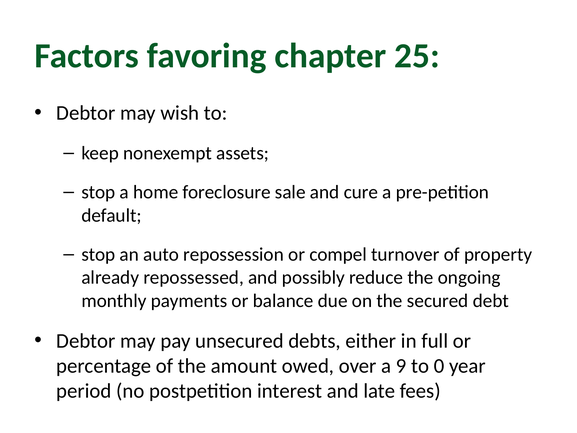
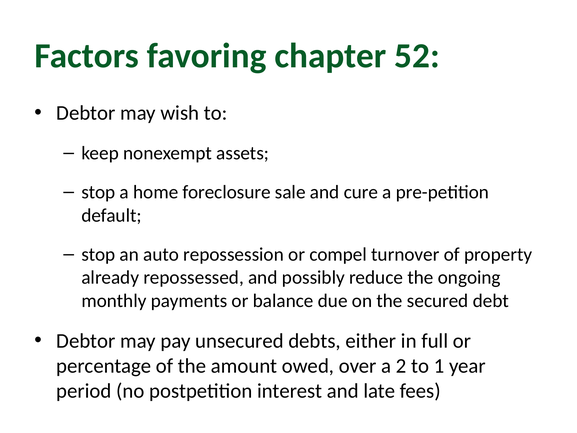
25: 25 -> 52 (417, 56)
9: 9 -> 2 (401, 366)
0: 0 -> 1 (439, 366)
